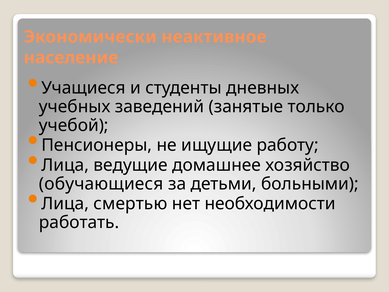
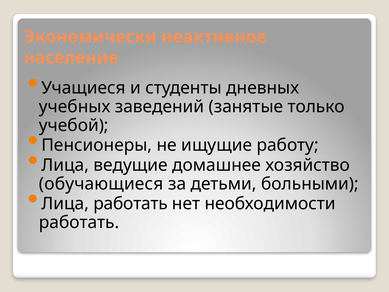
Лица смертью: смертью -> работать (131, 204)
